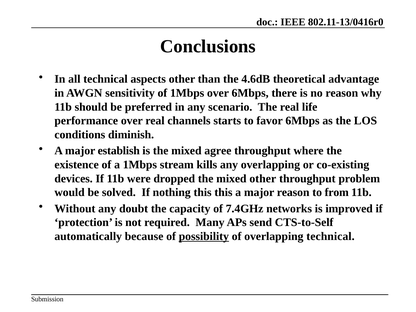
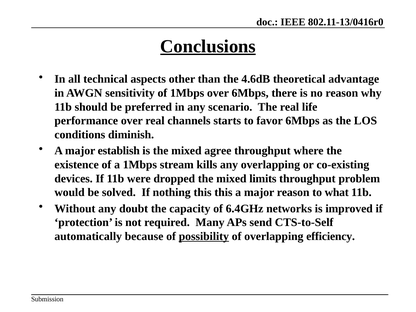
Conclusions underline: none -> present (208, 46)
mixed other: other -> limits (263, 179)
from: from -> what (337, 192)
7.4GHz: 7.4GHz -> 6.4GHz (245, 209)
overlapping technical: technical -> efficiency (331, 236)
